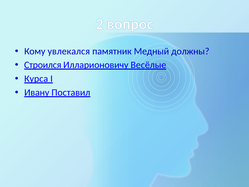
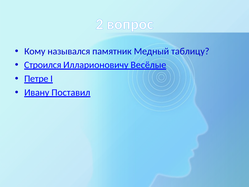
увлекался: увлекался -> назывался (69, 51)
должны: должны -> таблицу (190, 51)
Курса: Курса -> Петре (36, 79)
